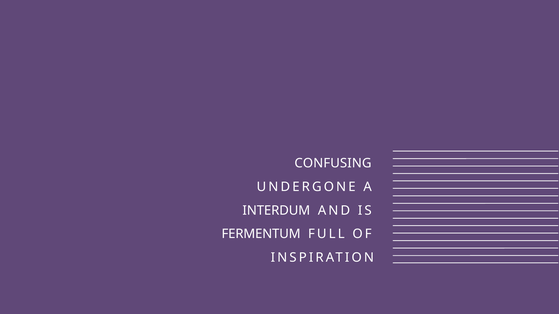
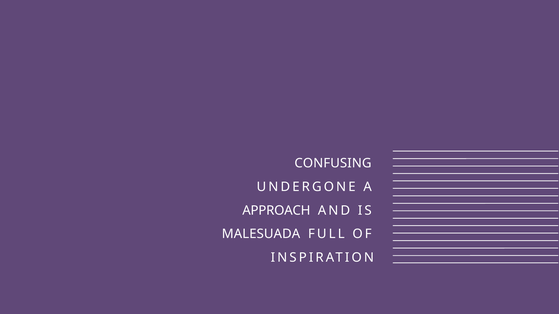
INTERDUM: INTERDUM -> APPROACH (276, 211)
FERMENTUM: FERMENTUM -> MALESUADA (261, 234)
